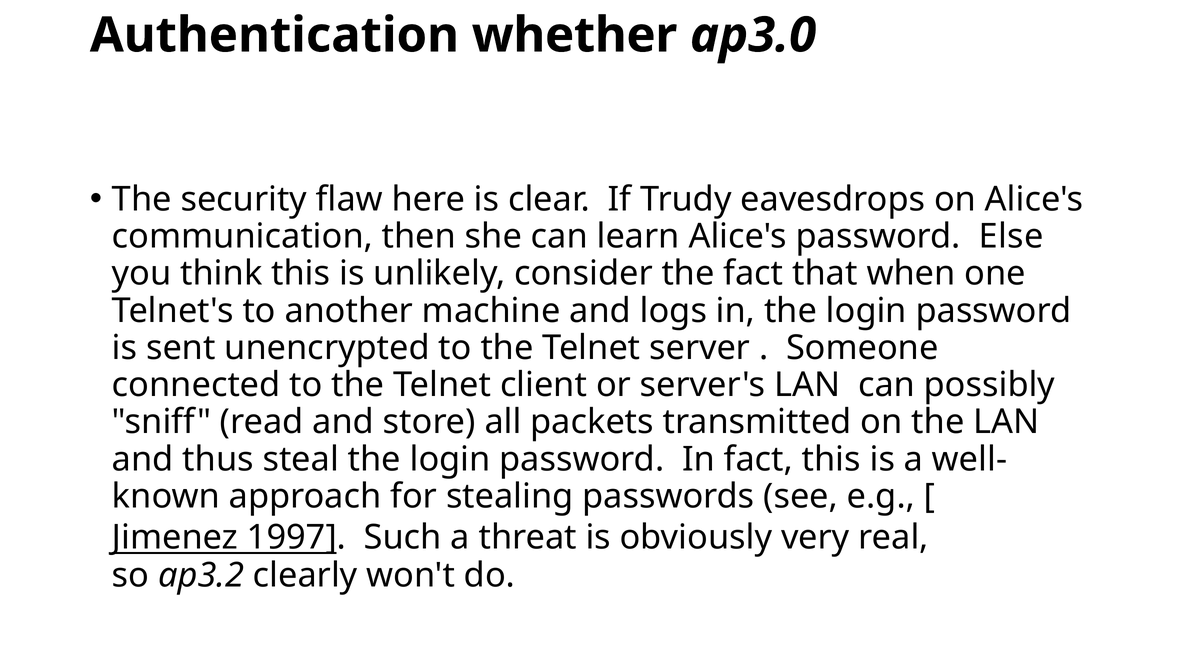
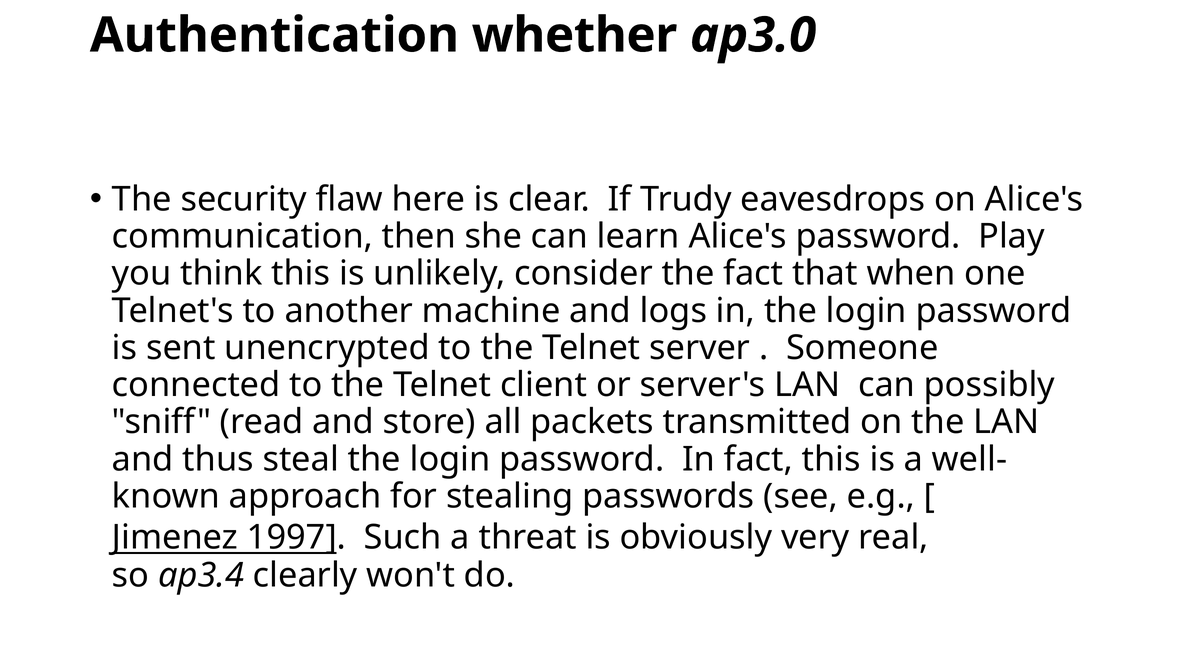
Else: Else -> Play (1011, 236)
ap3.2: ap3.2 -> ap3.4 (201, 576)
